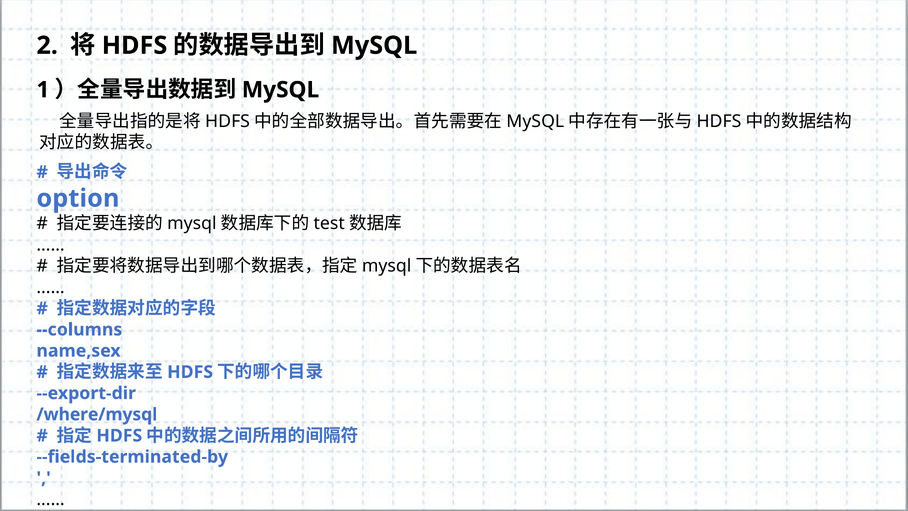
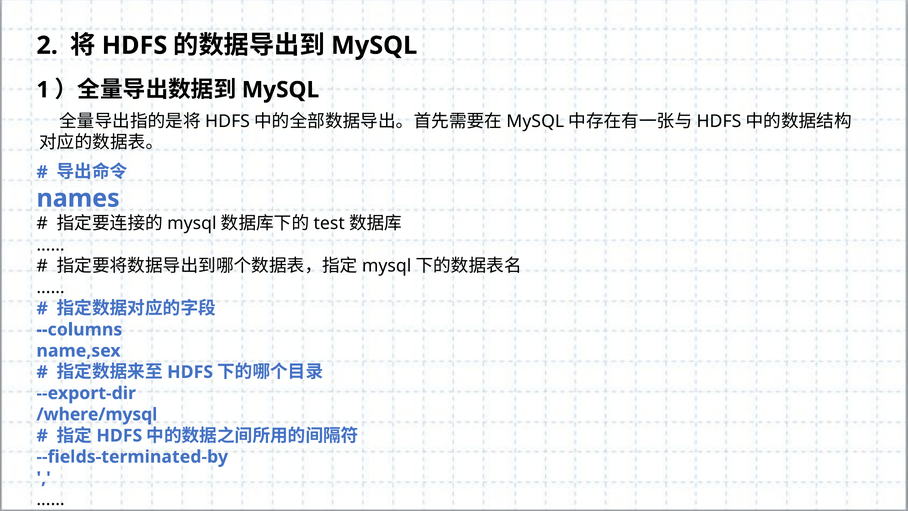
option: option -> names (78, 198)
